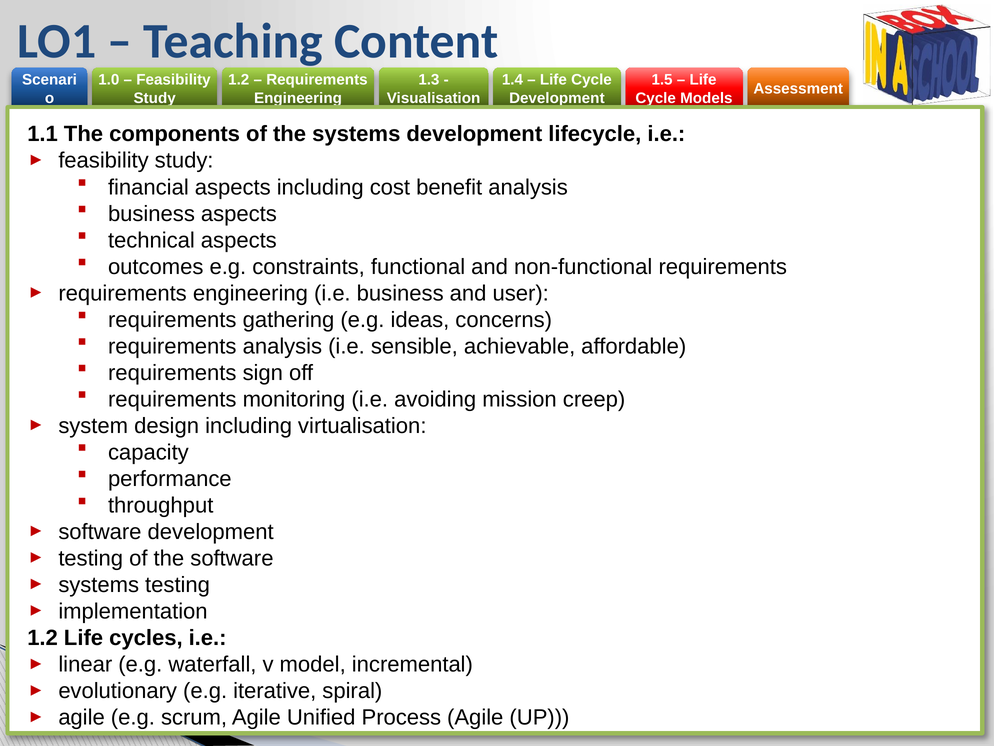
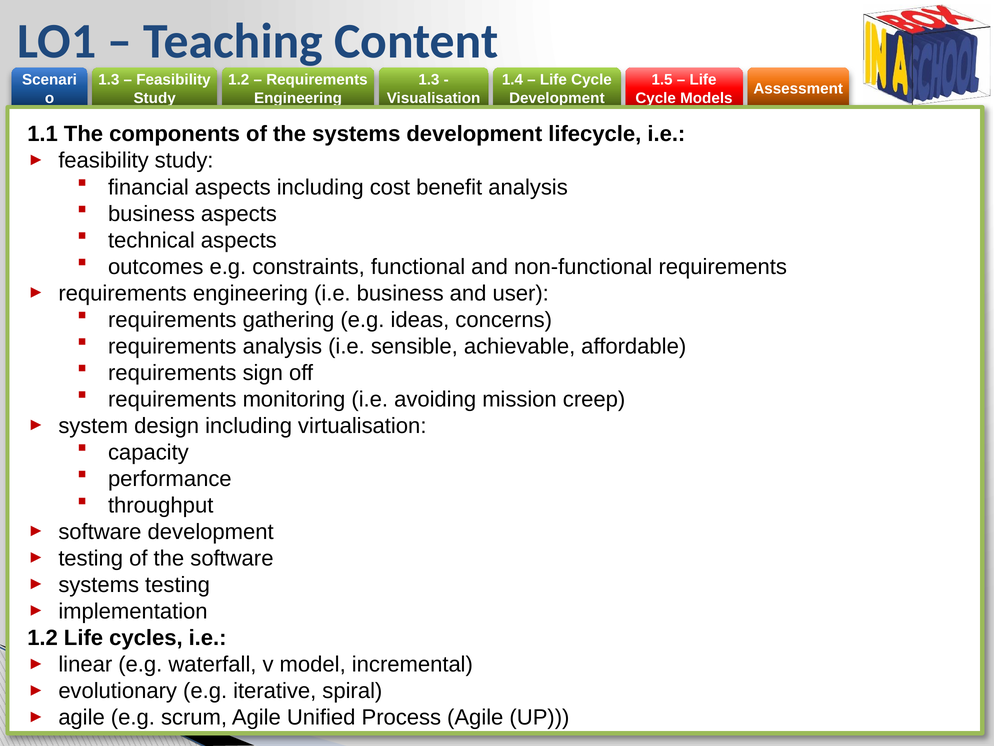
1.0: 1.0 -> 1.3 (109, 80)
